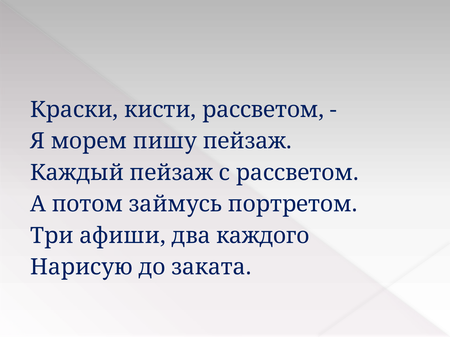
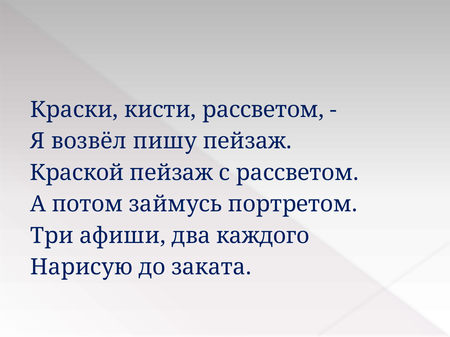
морем: морем -> возвёл (89, 141)
Каждый: Каждый -> Краской (77, 173)
